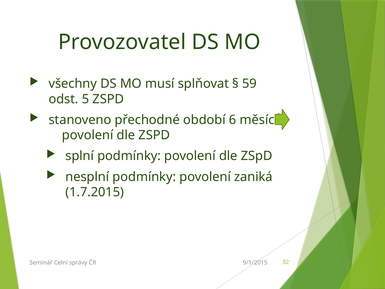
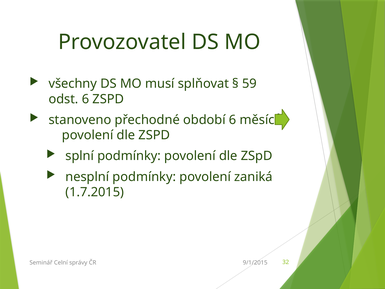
odst 5: 5 -> 6 (85, 99)
